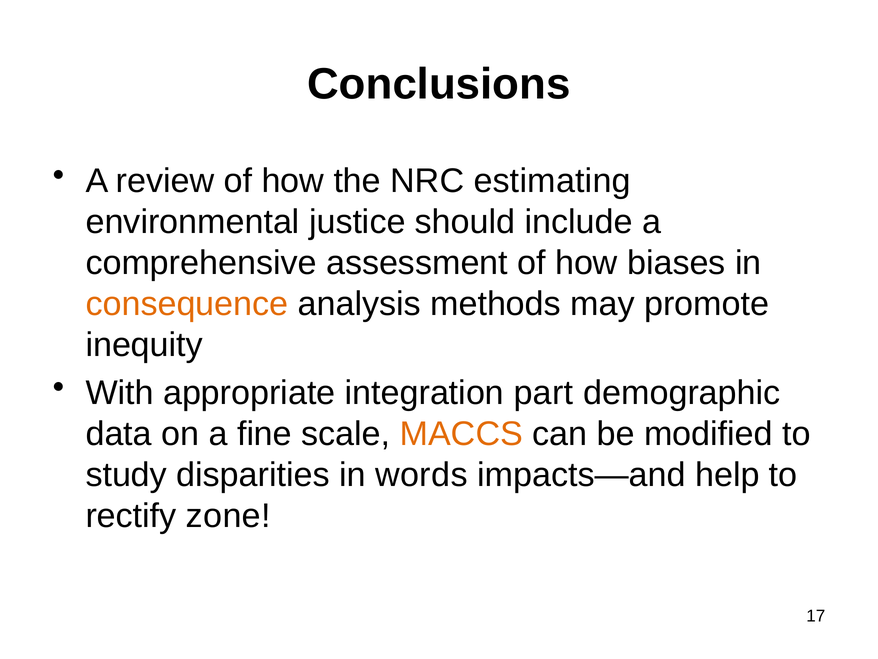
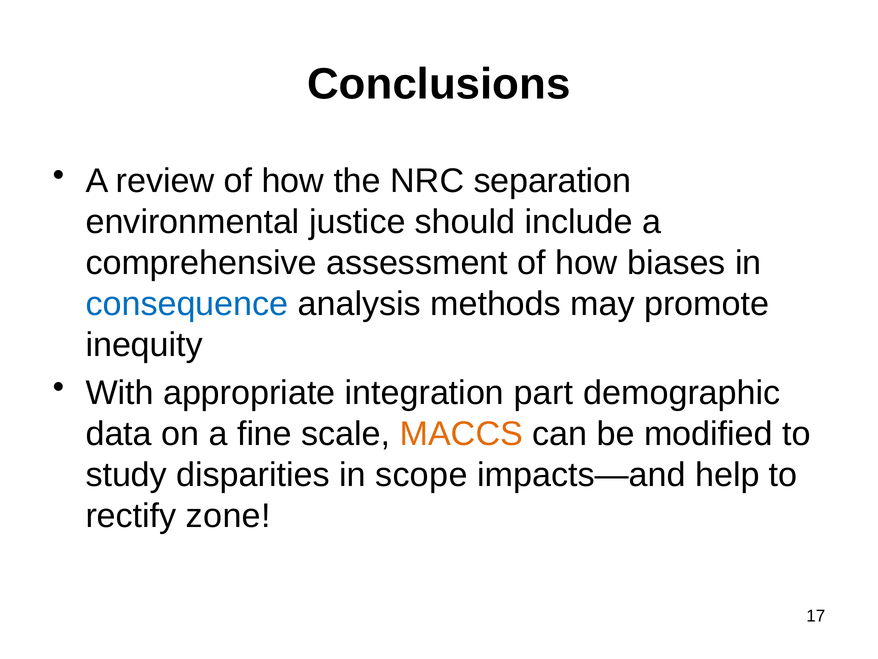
estimating: estimating -> separation (552, 181)
consequence colour: orange -> blue (187, 304)
words: words -> scope (421, 475)
